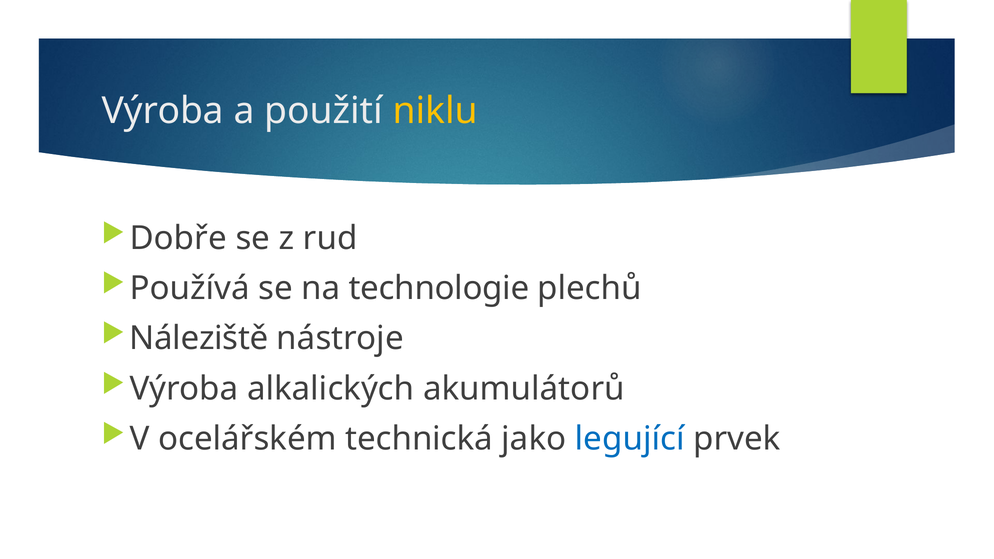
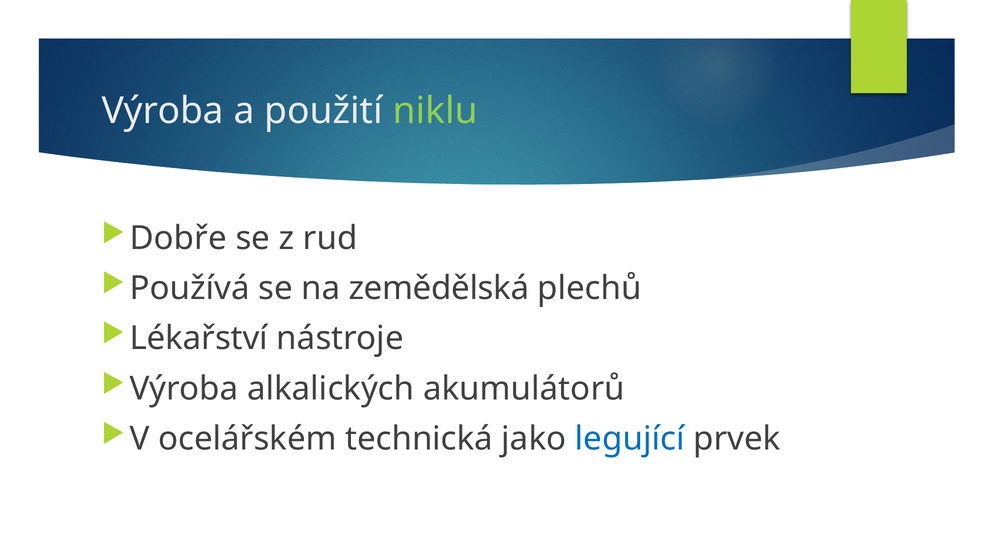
niklu colour: yellow -> light green (435, 111)
technologie: technologie -> zemědělská (439, 288)
Náleziště: Náleziště -> Lékařství (199, 339)
